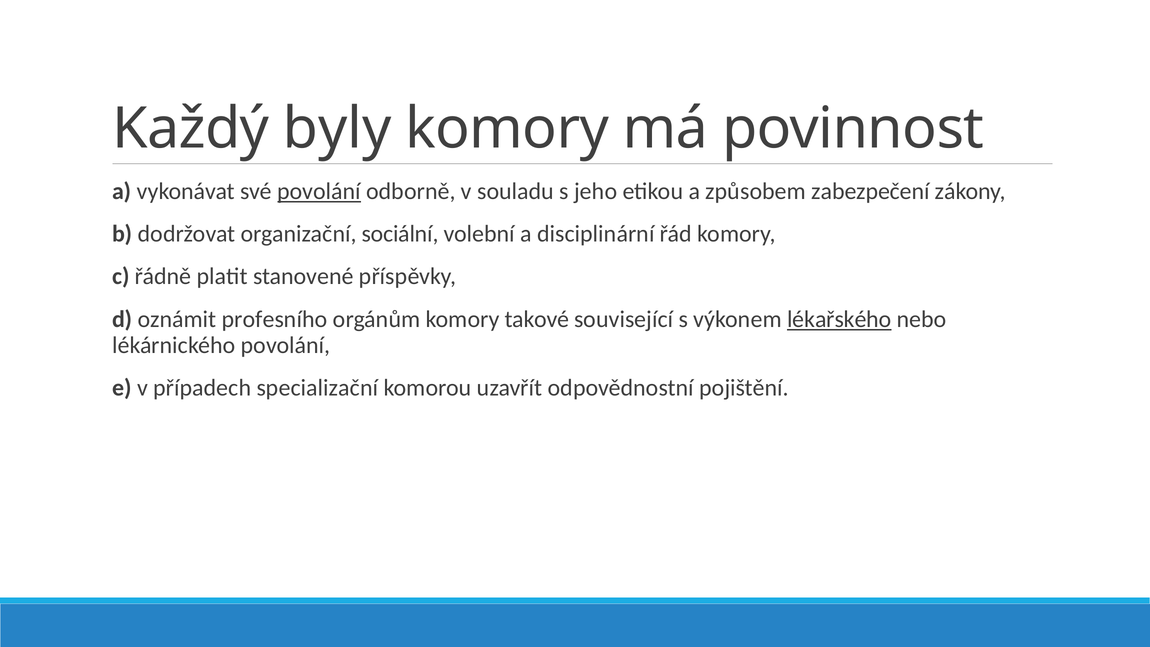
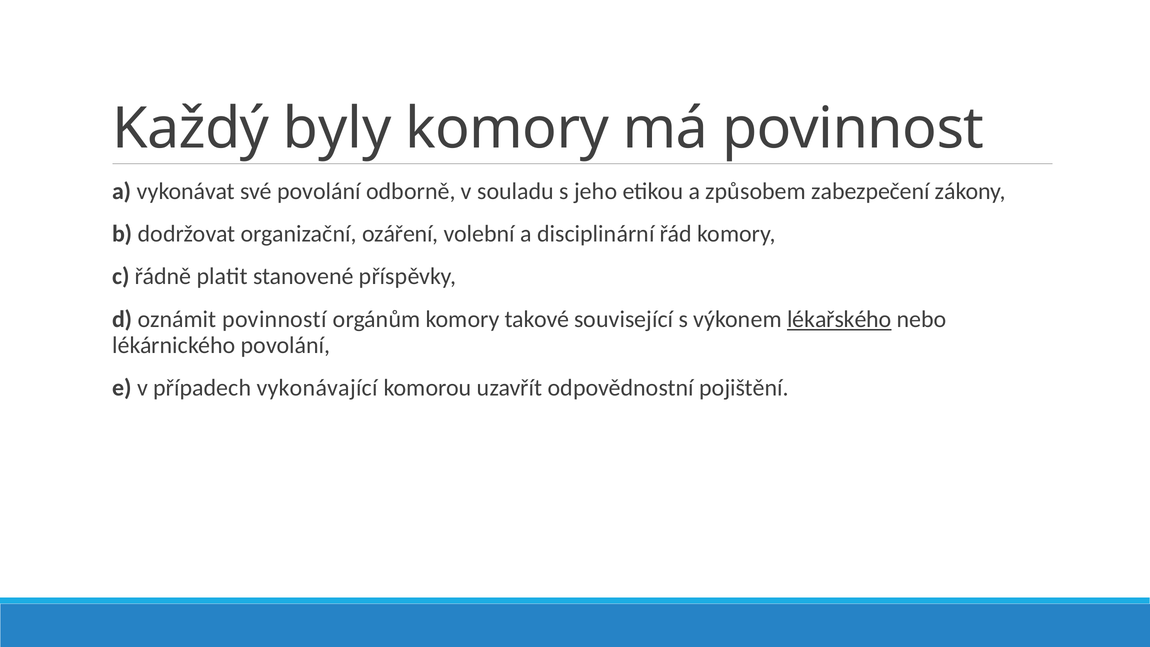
povolání underline: present -> none (319, 191)
sociální: sociální -> ozáření (400, 234)
profesního: profesního -> povinností (274, 319)
specializační: specializační -> vykonávající (317, 388)
